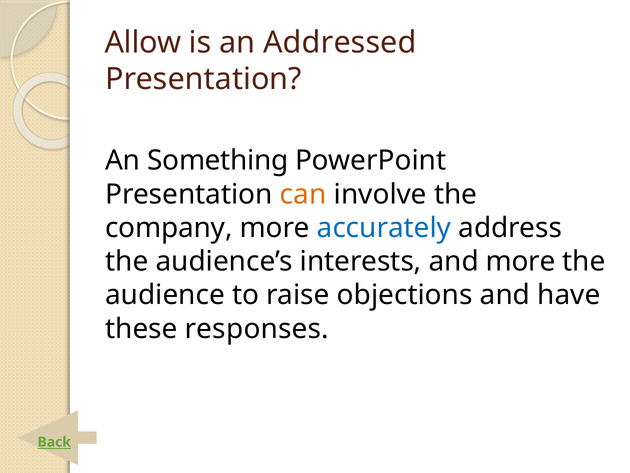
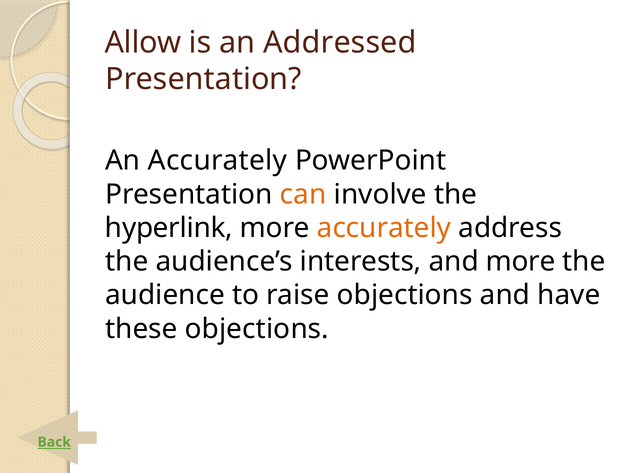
An Something: Something -> Accurately (218, 160)
company: company -> hyperlink (169, 228)
accurately colour: blue -> orange (384, 228)
these responses: responses -> objections (257, 329)
